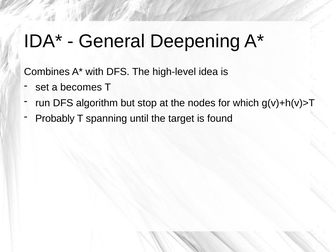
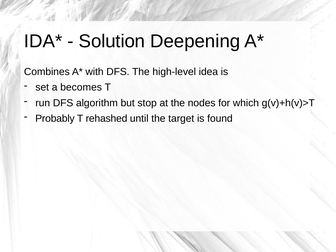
General: General -> Solution (112, 41)
spanning: spanning -> rehashed (107, 118)
